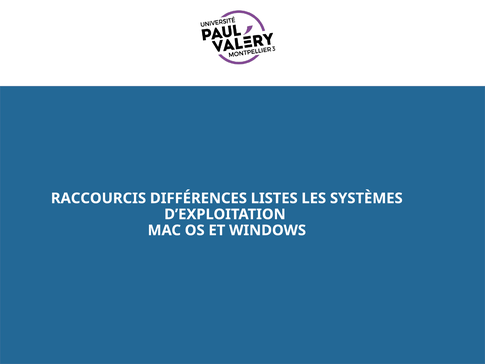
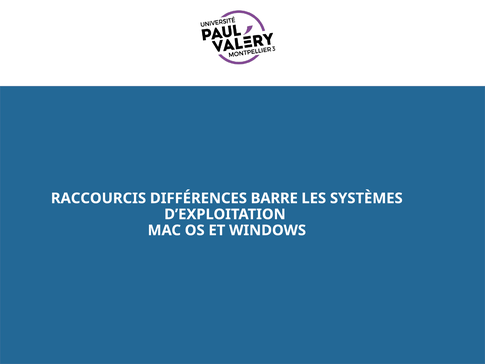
LISTES: LISTES -> BARRE (274, 198)
